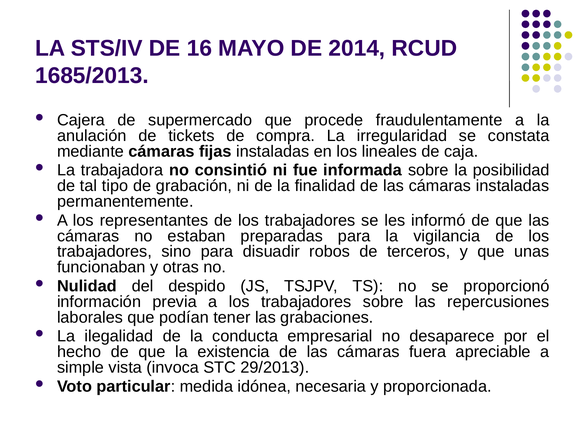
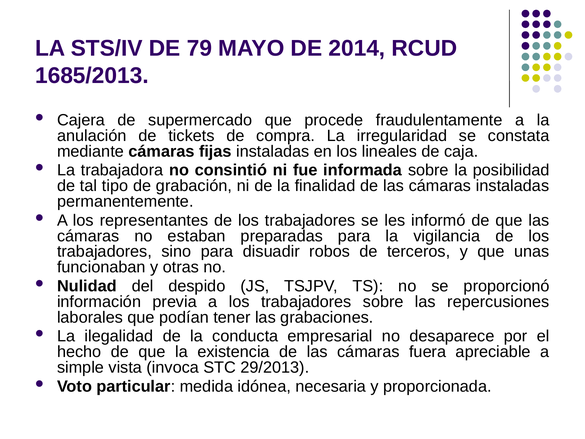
16: 16 -> 79 (199, 48)
